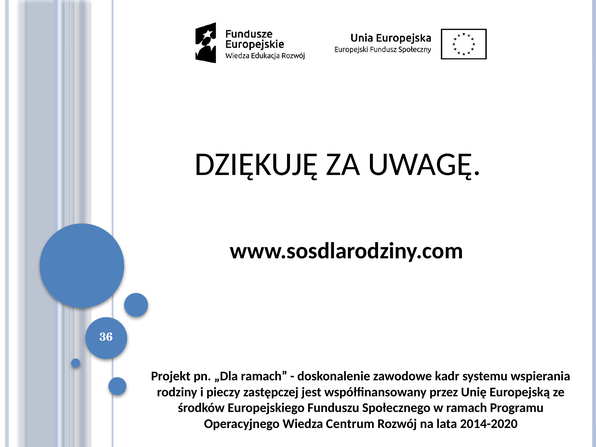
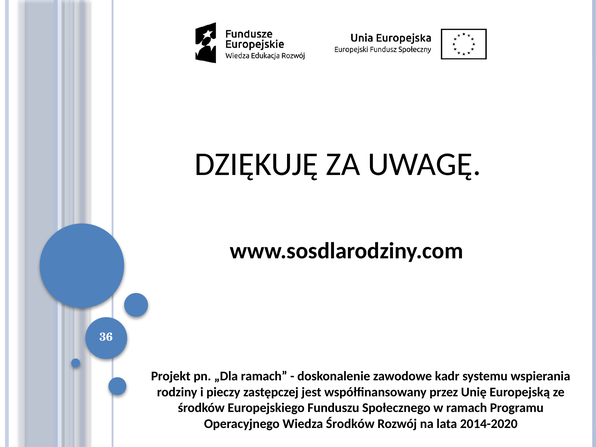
Wiedza Centrum: Centrum -> Środków (350, 424)
